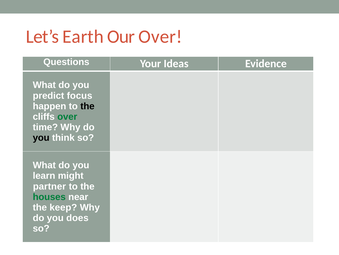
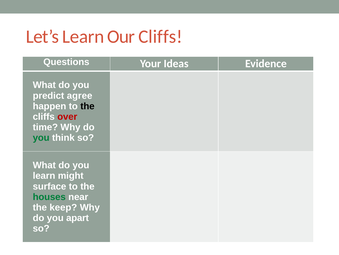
Let’s Earth: Earth -> Learn (83, 37)
Our Over: Over -> Cliffs (160, 37)
focus: focus -> agree (80, 95)
over colour: green -> red (67, 116)
you colour: black -> green (41, 137)
partner: partner -> surface (49, 186)
does: does -> apart (78, 217)
